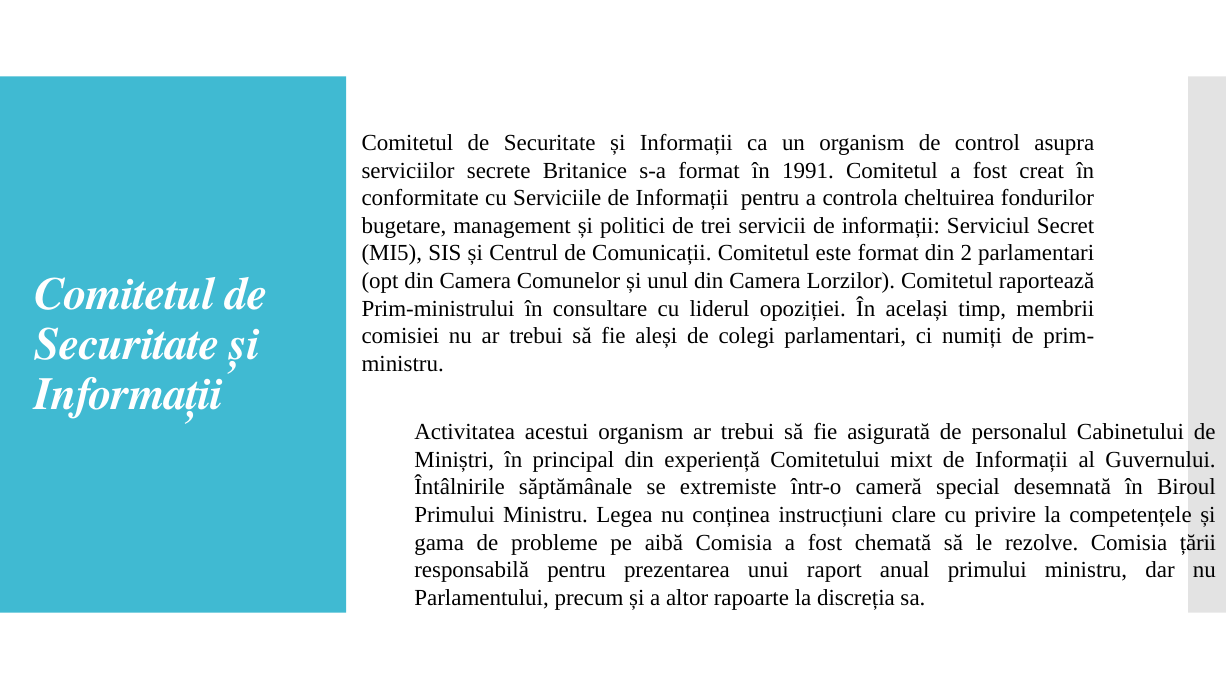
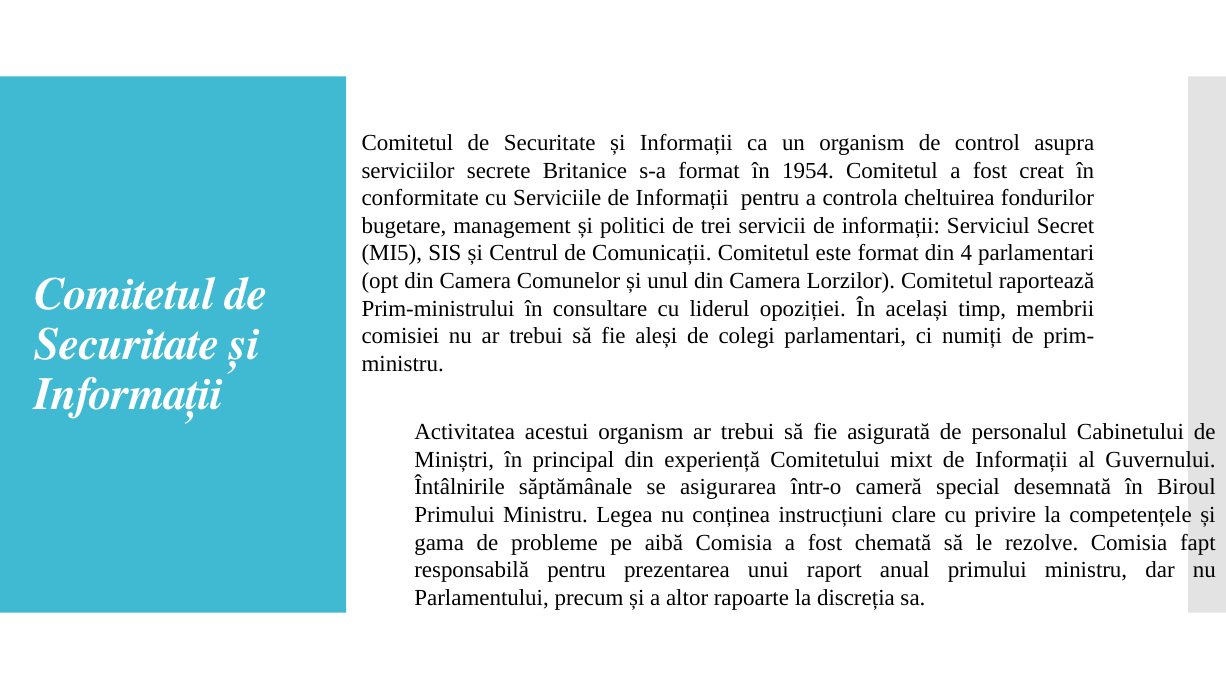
1991: 1991 -> 1954 (808, 170)
2: 2 -> 4 (966, 253)
extremiste: extremiste -> asigurarea (728, 487)
țării: țării -> fapt (1198, 542)
